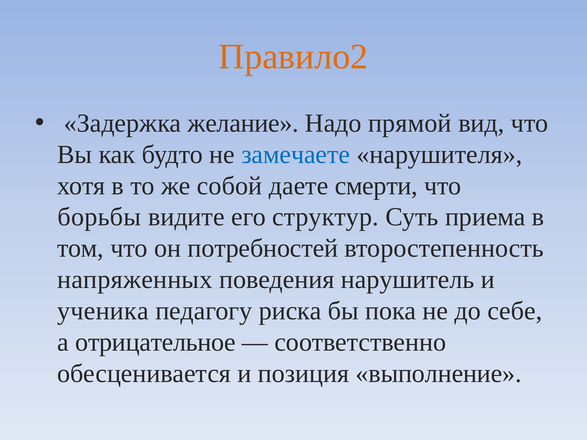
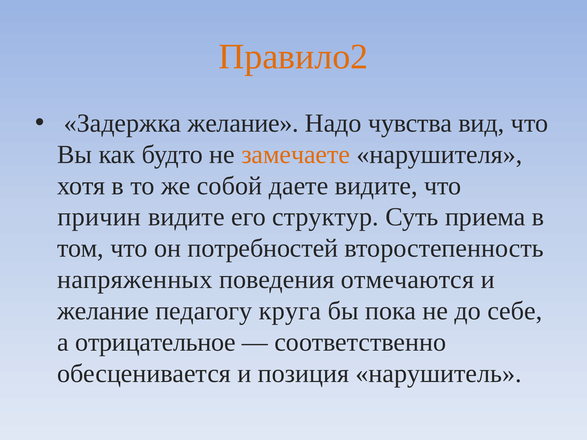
прямой: прямой -> чувства (410, 123)
замечаете colour: blue -> orange (296, 155)
даете смерти: смерти -> видите (376, 186)
борьбы: борьбы -> причин (99, 217)
нарушитель: нарушитель -> отмечаются (407, 280)
ученика: ученика -> желание (103, 311)
риска: риска -> круга (290, 311)
выполнение: выполнение -> нарушитель (439, 374)
